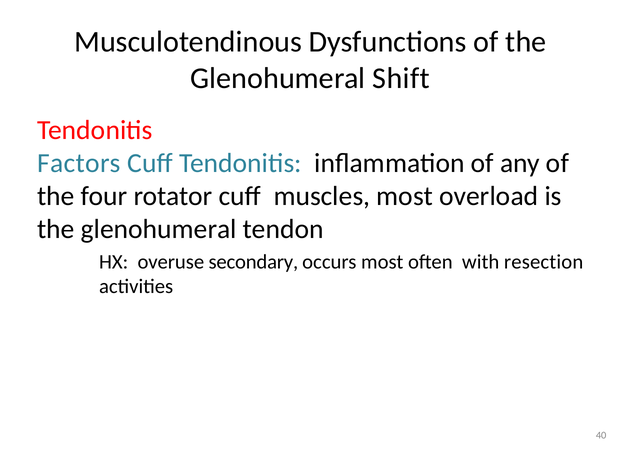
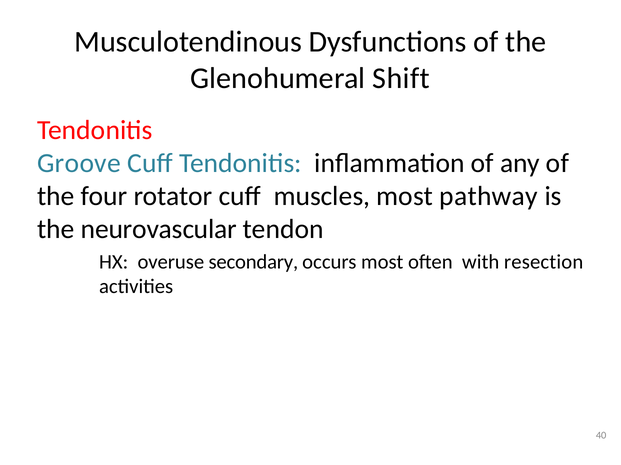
Factors: Factors -> Groove (79, 163)
overload: overload -> pathway (489, 197)
glenohumeral: glenohumeral -> neurovascular (159, 230)
